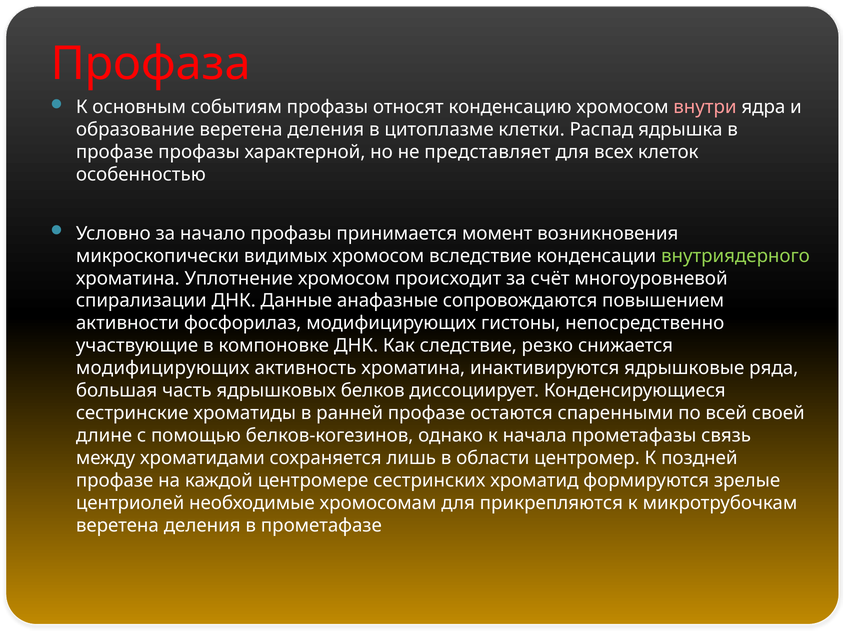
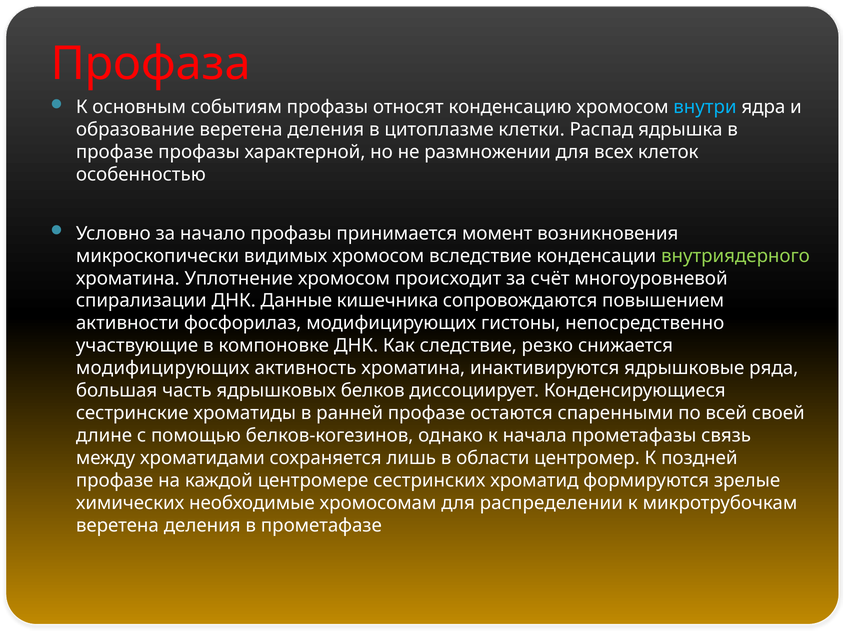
внутри colour: pink -> light blue (705, 107)
представляет: представляет -> размножении (488, 152)
анафазные: анафазные -> кишечника (388, 301)
центриолей: центриолей -> химических (130, 504)
прикрепляются: прикрепляются -> распределении (551, 504)
